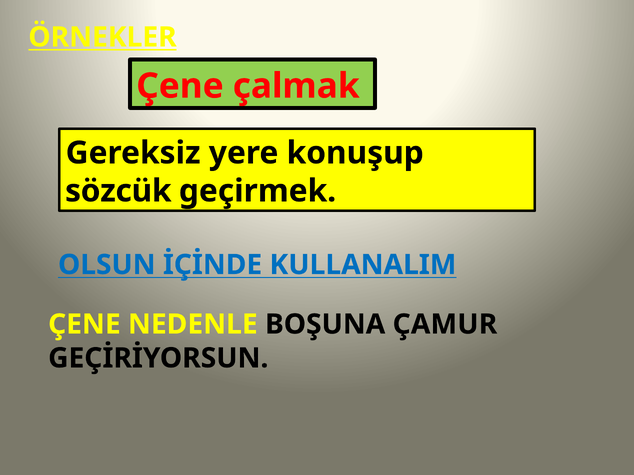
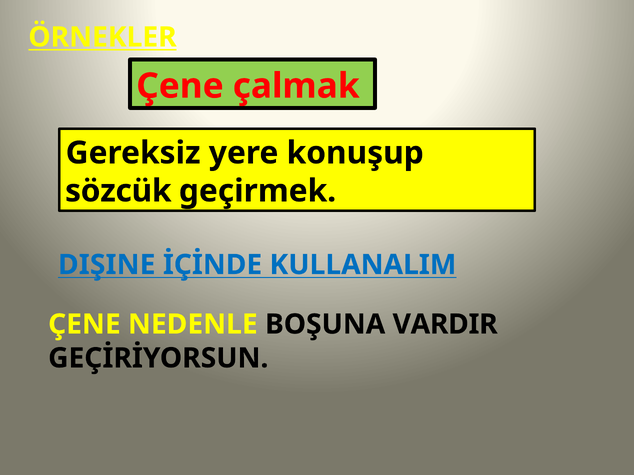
OLSUN: OLSUN -> DIŞINE (107, 265)
ÇAMUR: ÇAMUR -> VARDIR (445, 325)
